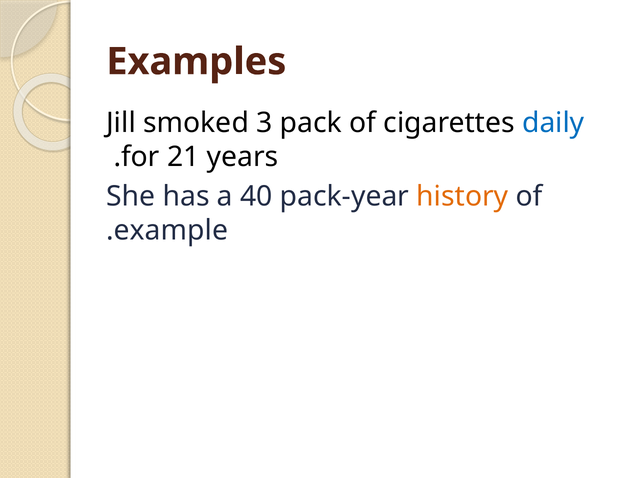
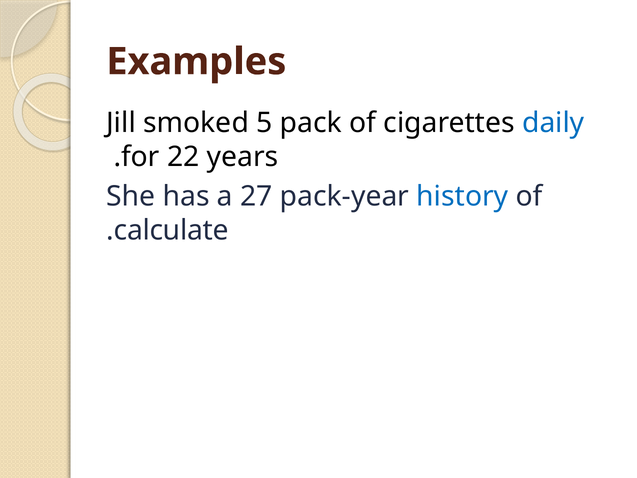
3: 3 -> 5 (264, 123)
21: 21 -> 22 (183, 157)
40: 40 -> 27 (256, 196)
history colour: orange -> blue (462, 196)
example: example -> calculate (171, 230)
